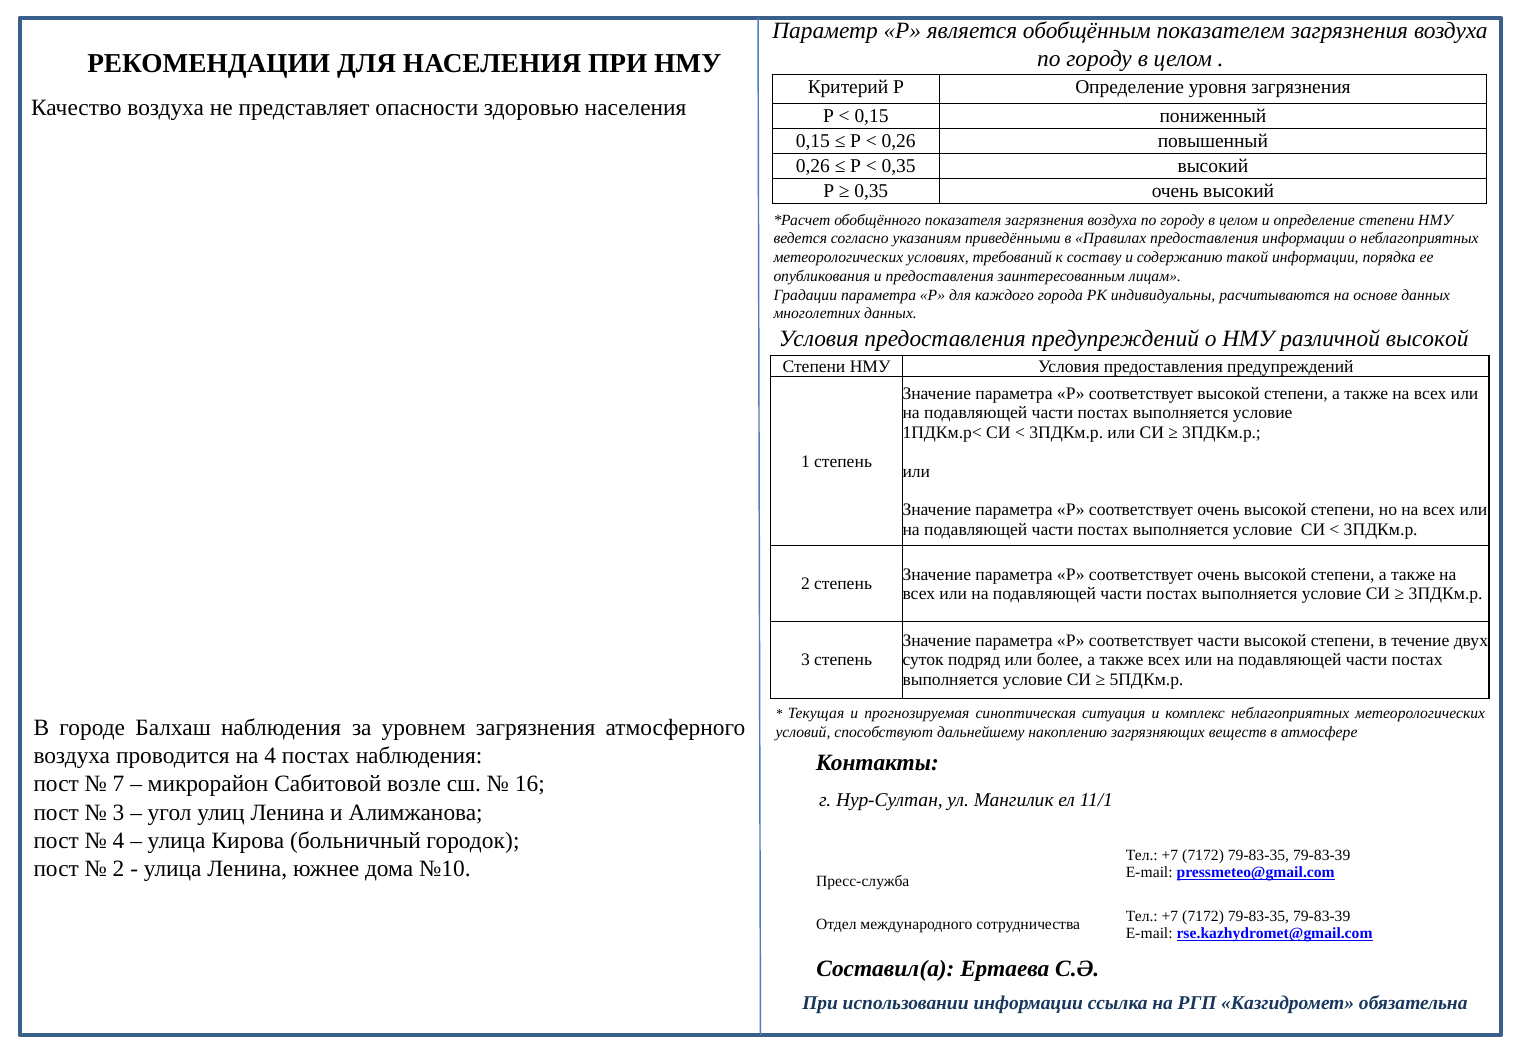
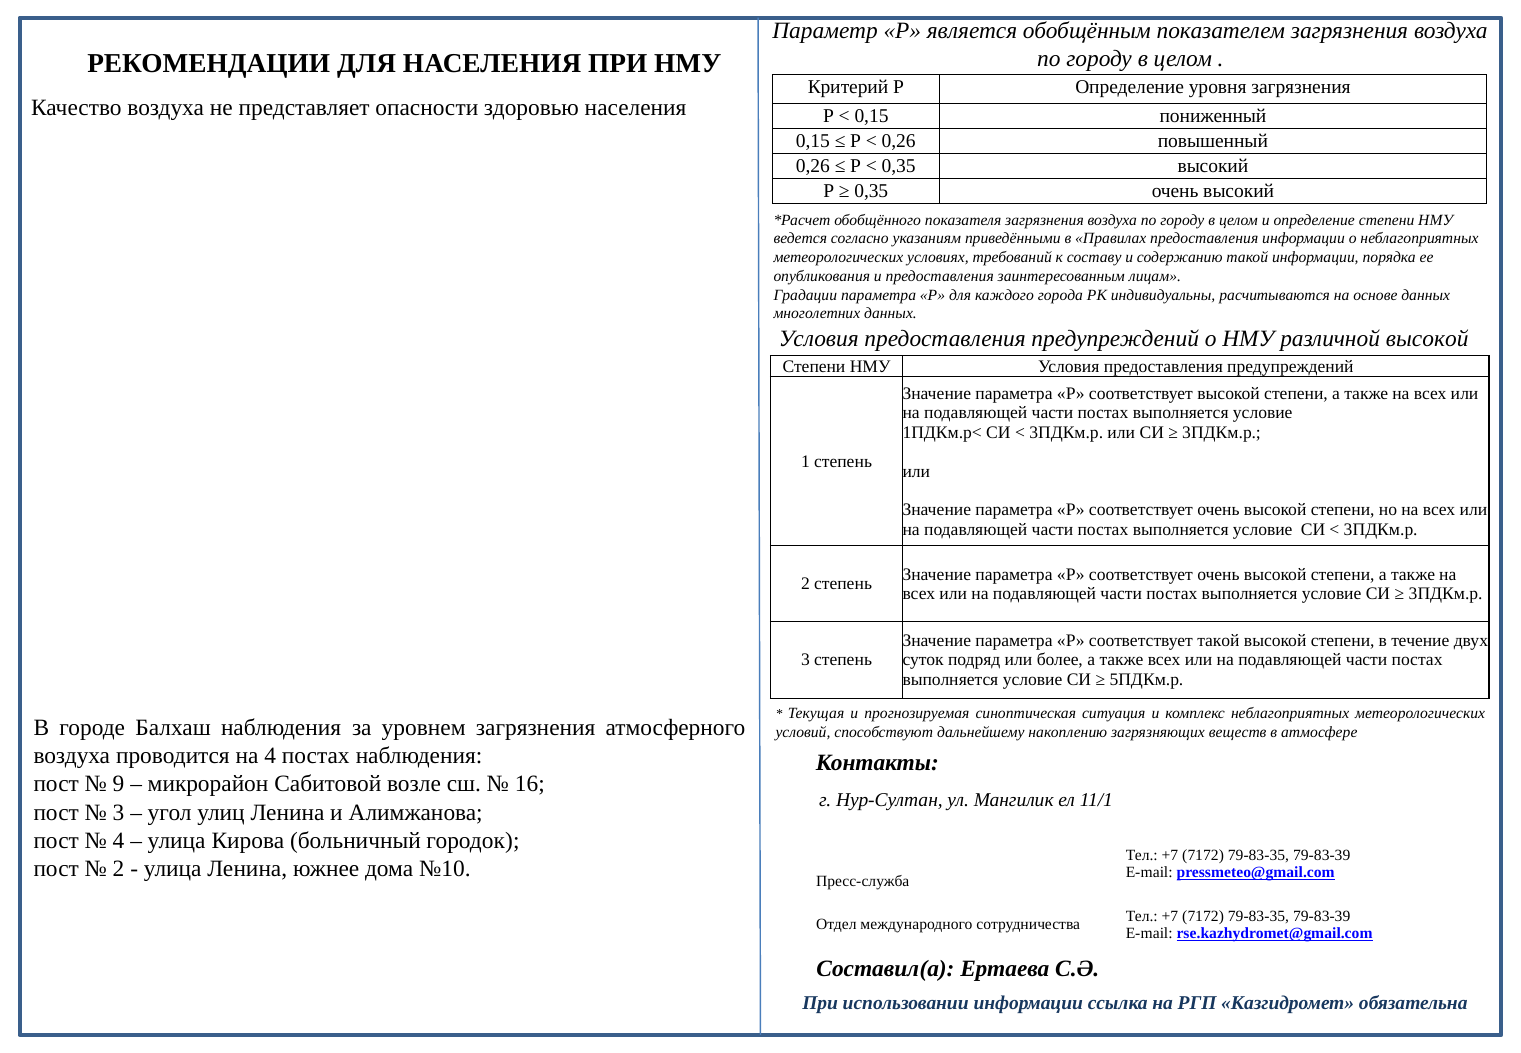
соответствует части: части -> такой (1218, 641)
7: 7 -> 9 (119, 784)
